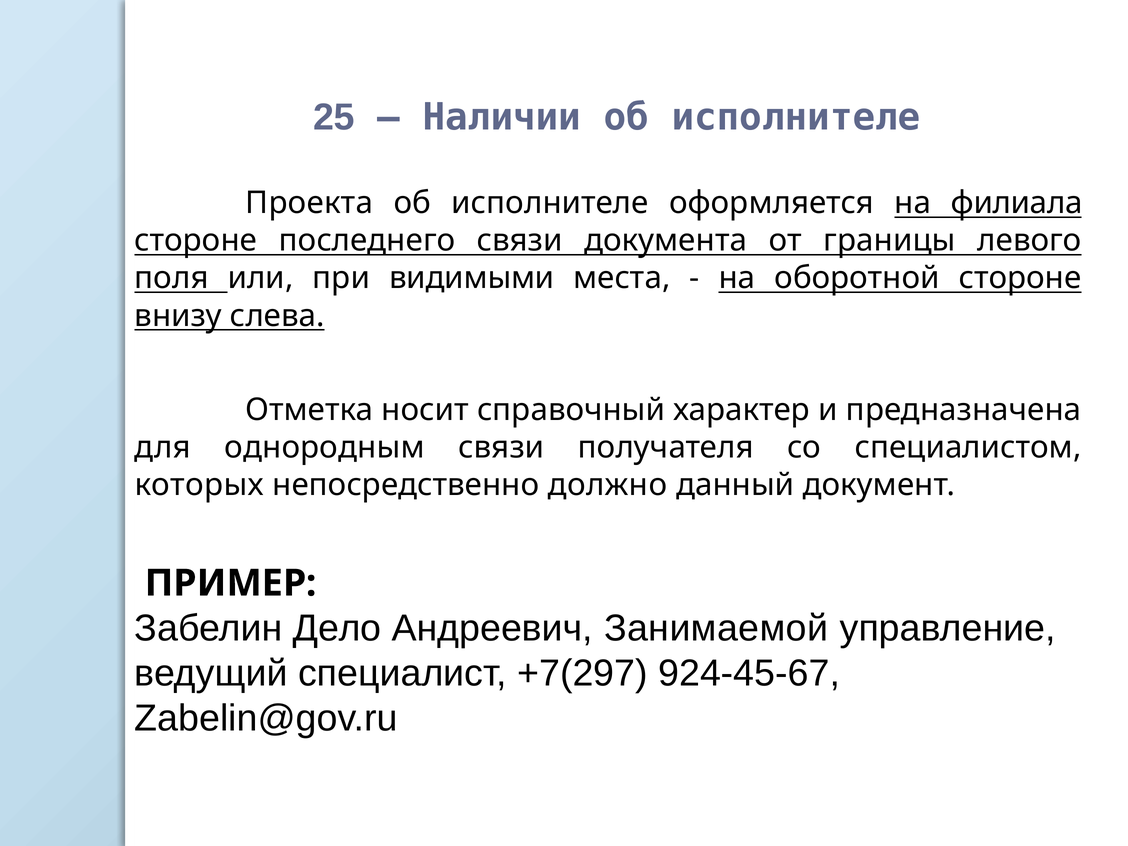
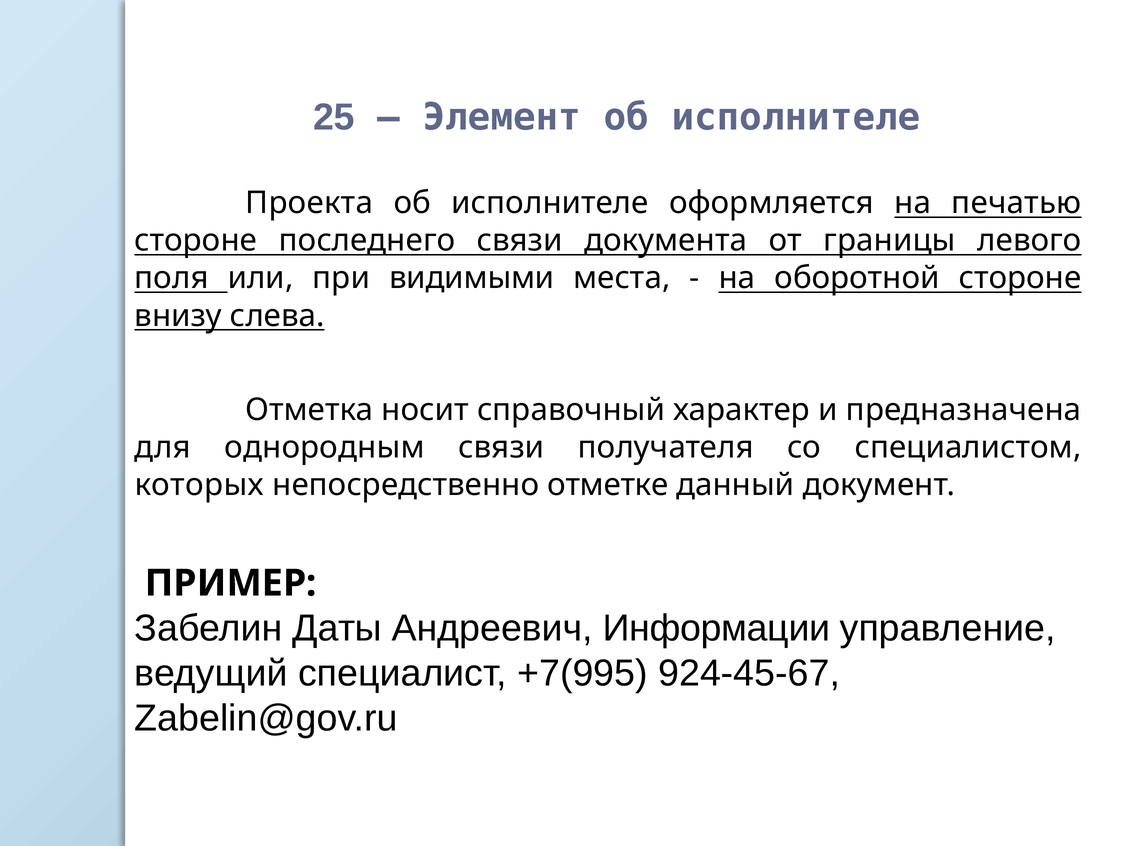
Наличии: Наличии -> Элемент (502, 117)
филиала: филиала -> печатью (1016, 203)
должно: должно -> отметке (608, 485)
Дело: Дело -> Даты (337, 628)
Занимаемой: Занимаемой -> Информации (717, 628)
+7(297: +7(297 -> +7(995 (582, 673)
